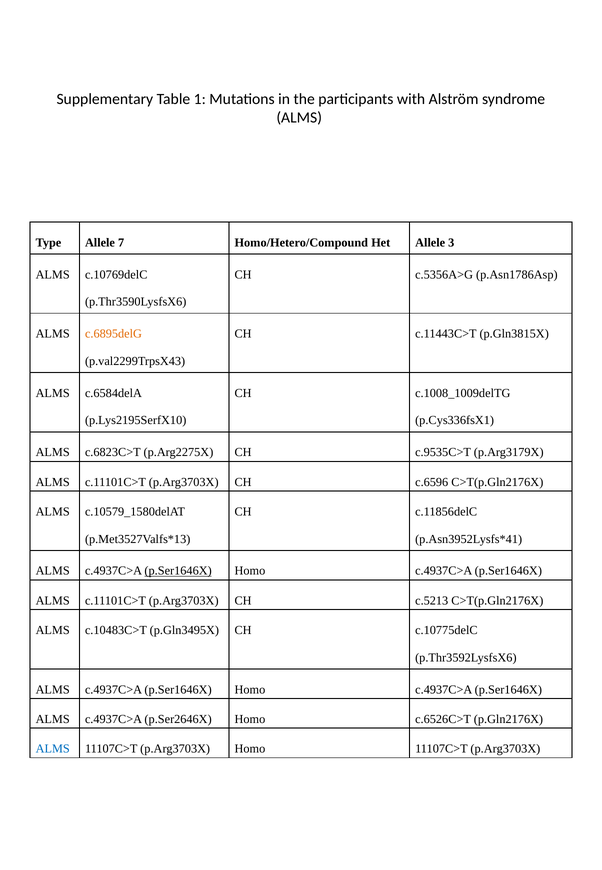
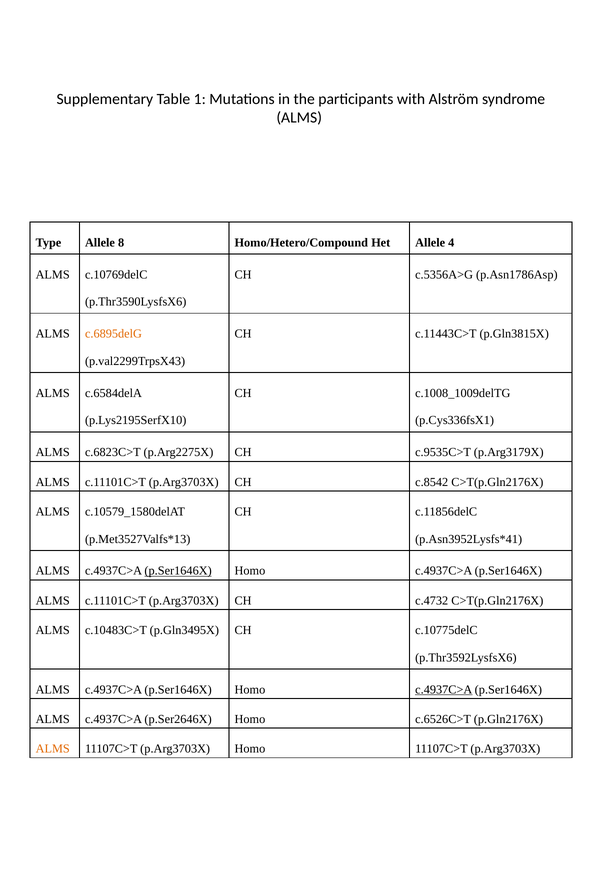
7: 7 -> 8 (121, 243)
3: 3 -> 4 (451, 243)
c.6596: c.6596 -> c.8542 (432, 482)
c.5213: c.5213 -> c.4732 (432, 600)
c.4937C>A underline: none -> present (444, 689)
ALMS colour: blue -> orange (53, 748)
